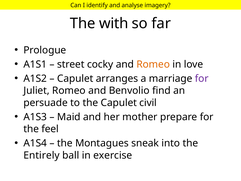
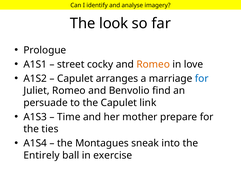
with: with -> look (114, 23)
for colour: purple -> blue (202, 78)
civil: civil -> link (148, 103)
Maid: Maid -> Time (69, 117)
feel: feel -> ties (50, 129)
